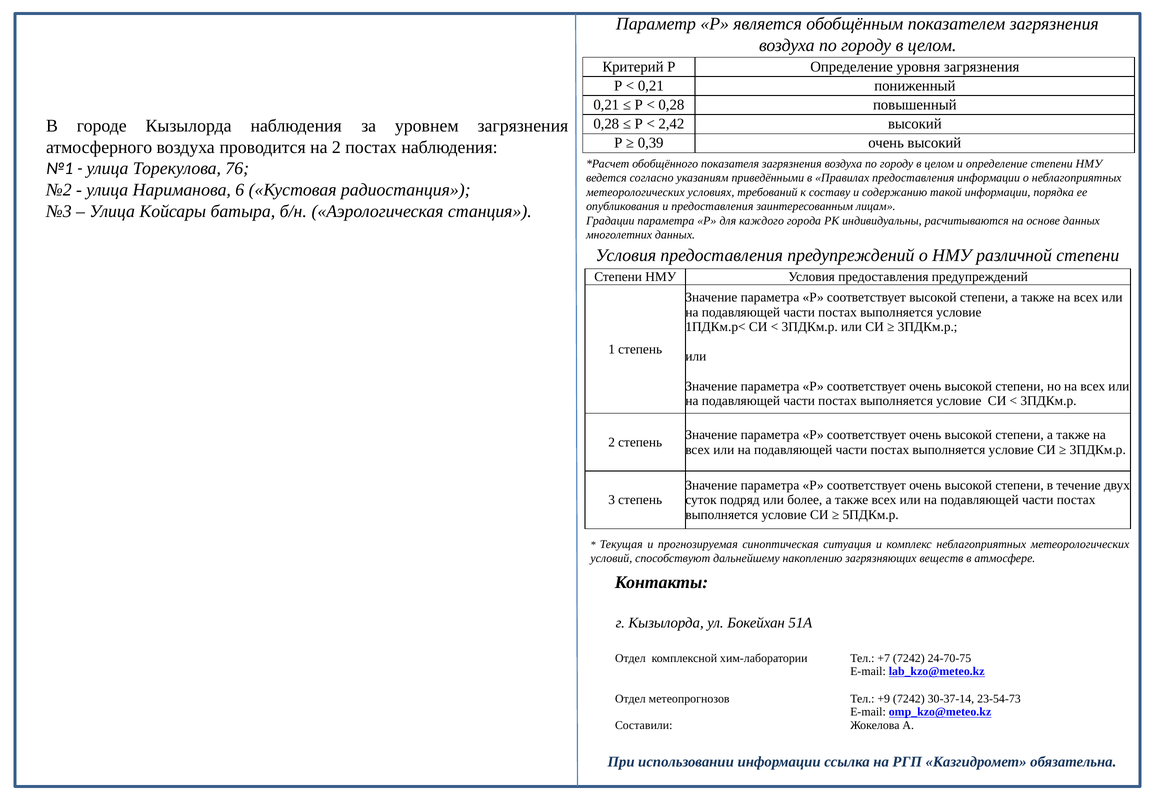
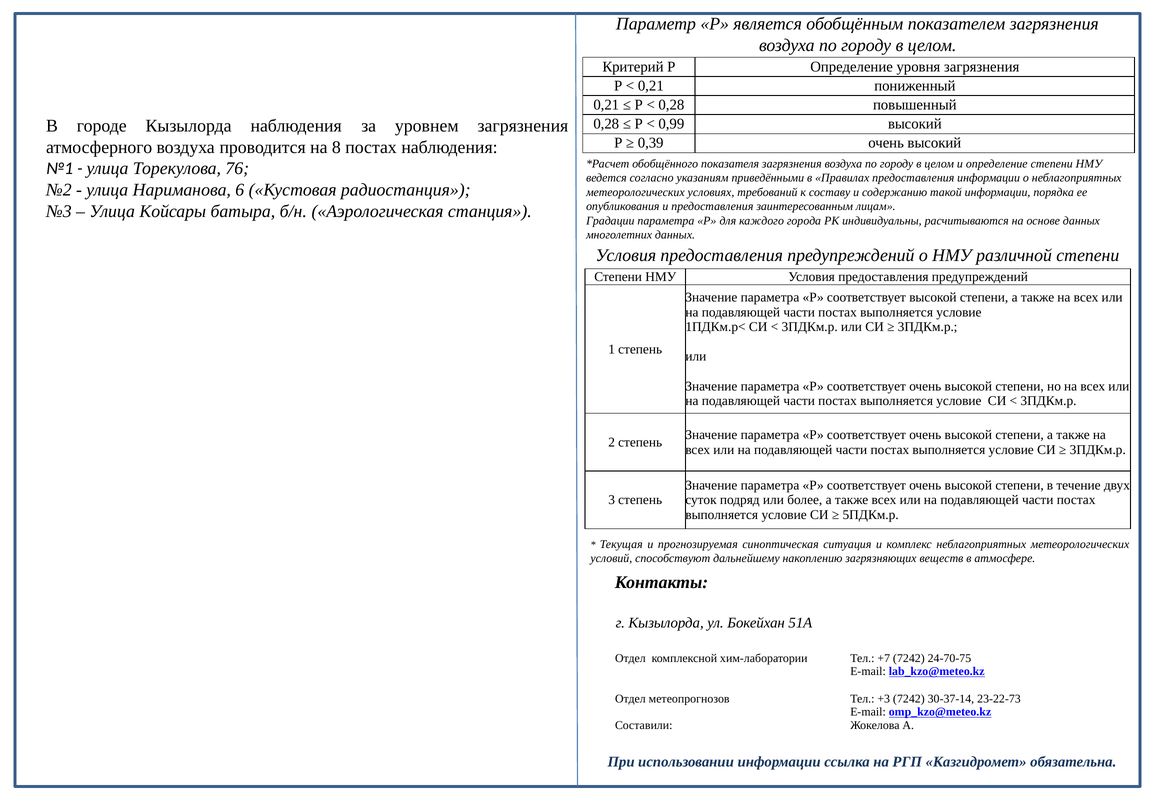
2,42: 2,42 -> 0,99 (671, 124)
на 2: 2 -> 8 (336, 147)
+9: +9 -> +3 (884, 699)
23-54-73: 23-54-73 -> 23-22-73 (999, 699)
